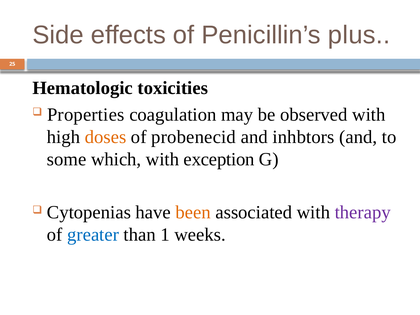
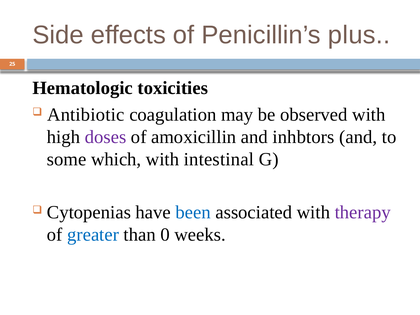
Properties: Properties -> Antibiotic (86, 115)
doses colour: orange -> purple (106, 137)
probenecid: probenecid -> amoxicillin (194, 137)
exception: exception -> intestinal (219, 159)
been colour: orange -> blue (193, 212)
1: 1 -> 0 (165, 235)
